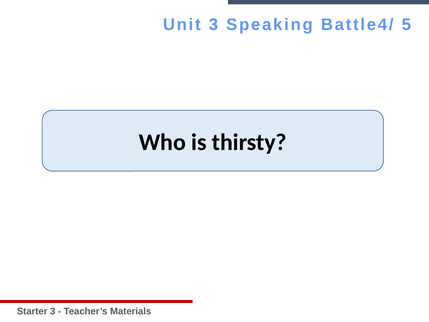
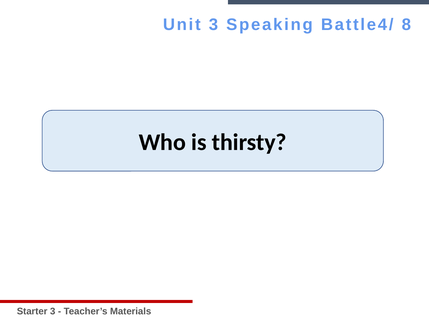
5: 5 -> 8 (406, 25)
